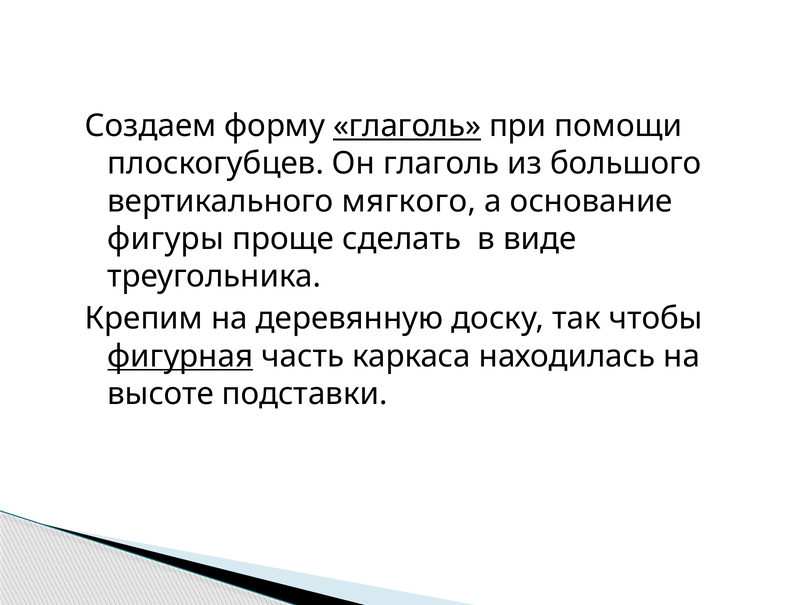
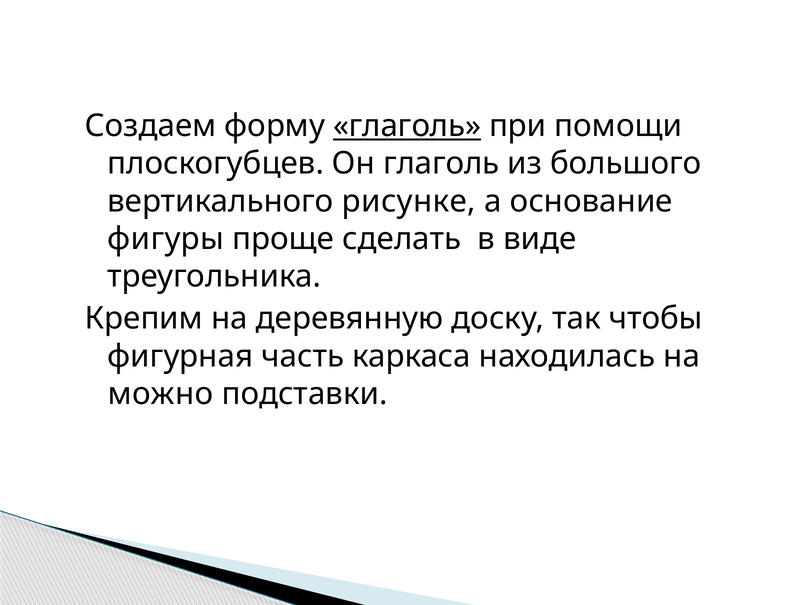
мягкого: мягкого -> рисунке (409, 201)
фигурная underline: present -> none (180, 356)
высоте: высоте -> можно (160, 394)
